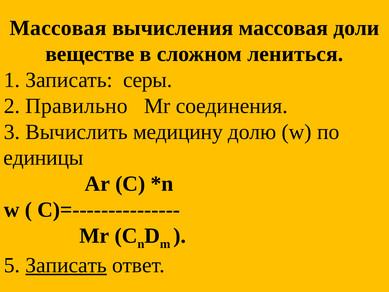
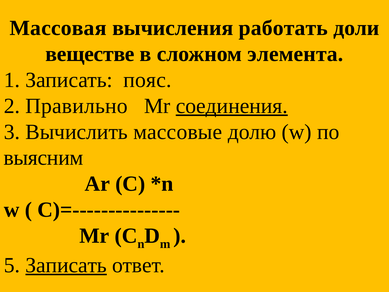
вычисления массовая: массовая -> работать (283, 28)
лениться: лениться -> элемента (295, 54)
серы: серы -> пояс (147, 80)
соединения underline: none -> present (232, 106)
медицину: медицину -> массовые (178, 132)
единицы: единицы -> выясним (43, 158)
